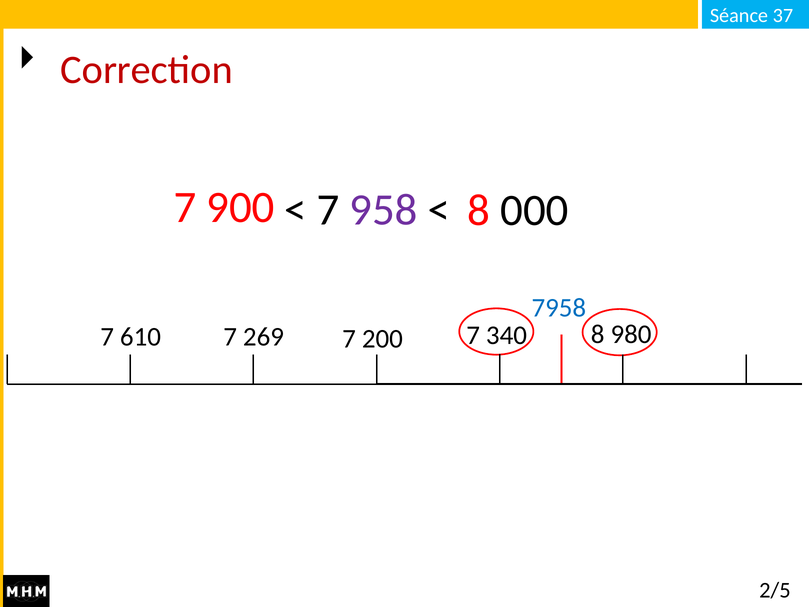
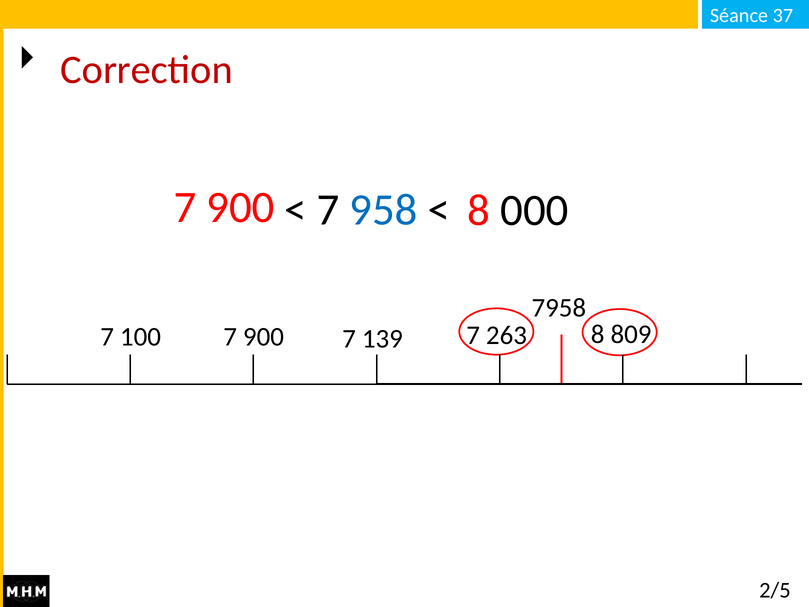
958 colour: purple -> blue (383, 210)
7958 colour: blue -> black (559, 308)
610: 610 -> 100 (140, 337)
269: 269 -> 900 (263, 337)
200: 200 -> 139 (382, 339)
340: 340 -> 263 (506, 335)
980: 980 -> 809 (631, 334)
